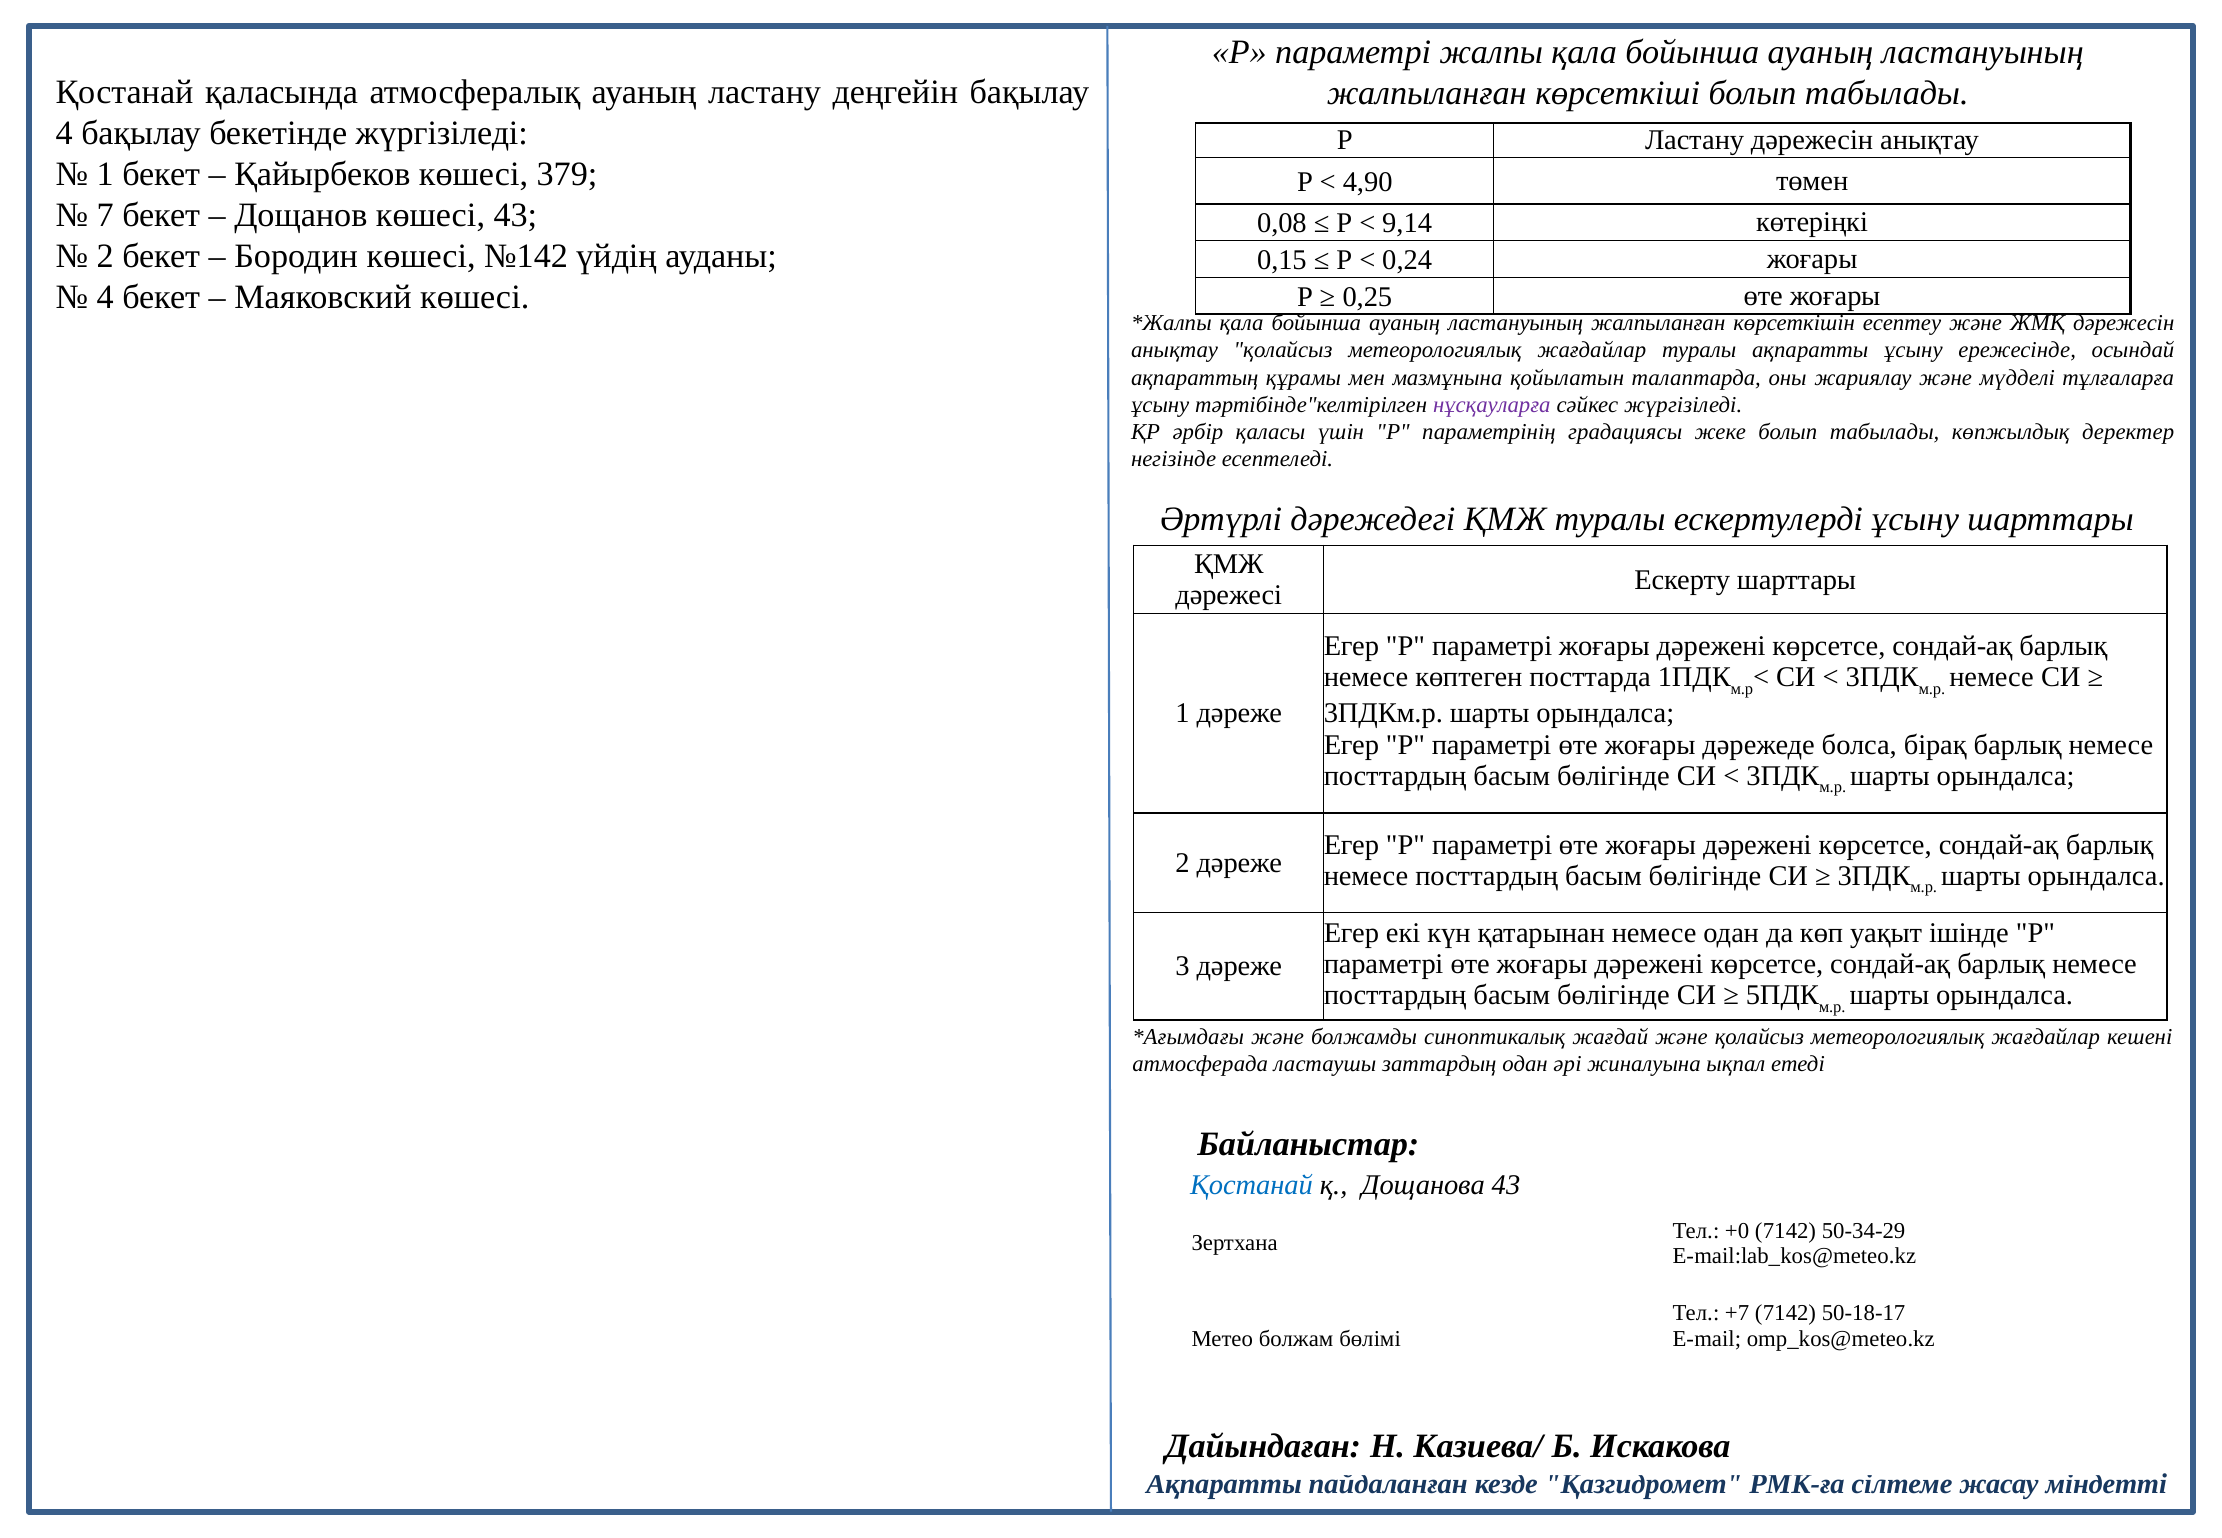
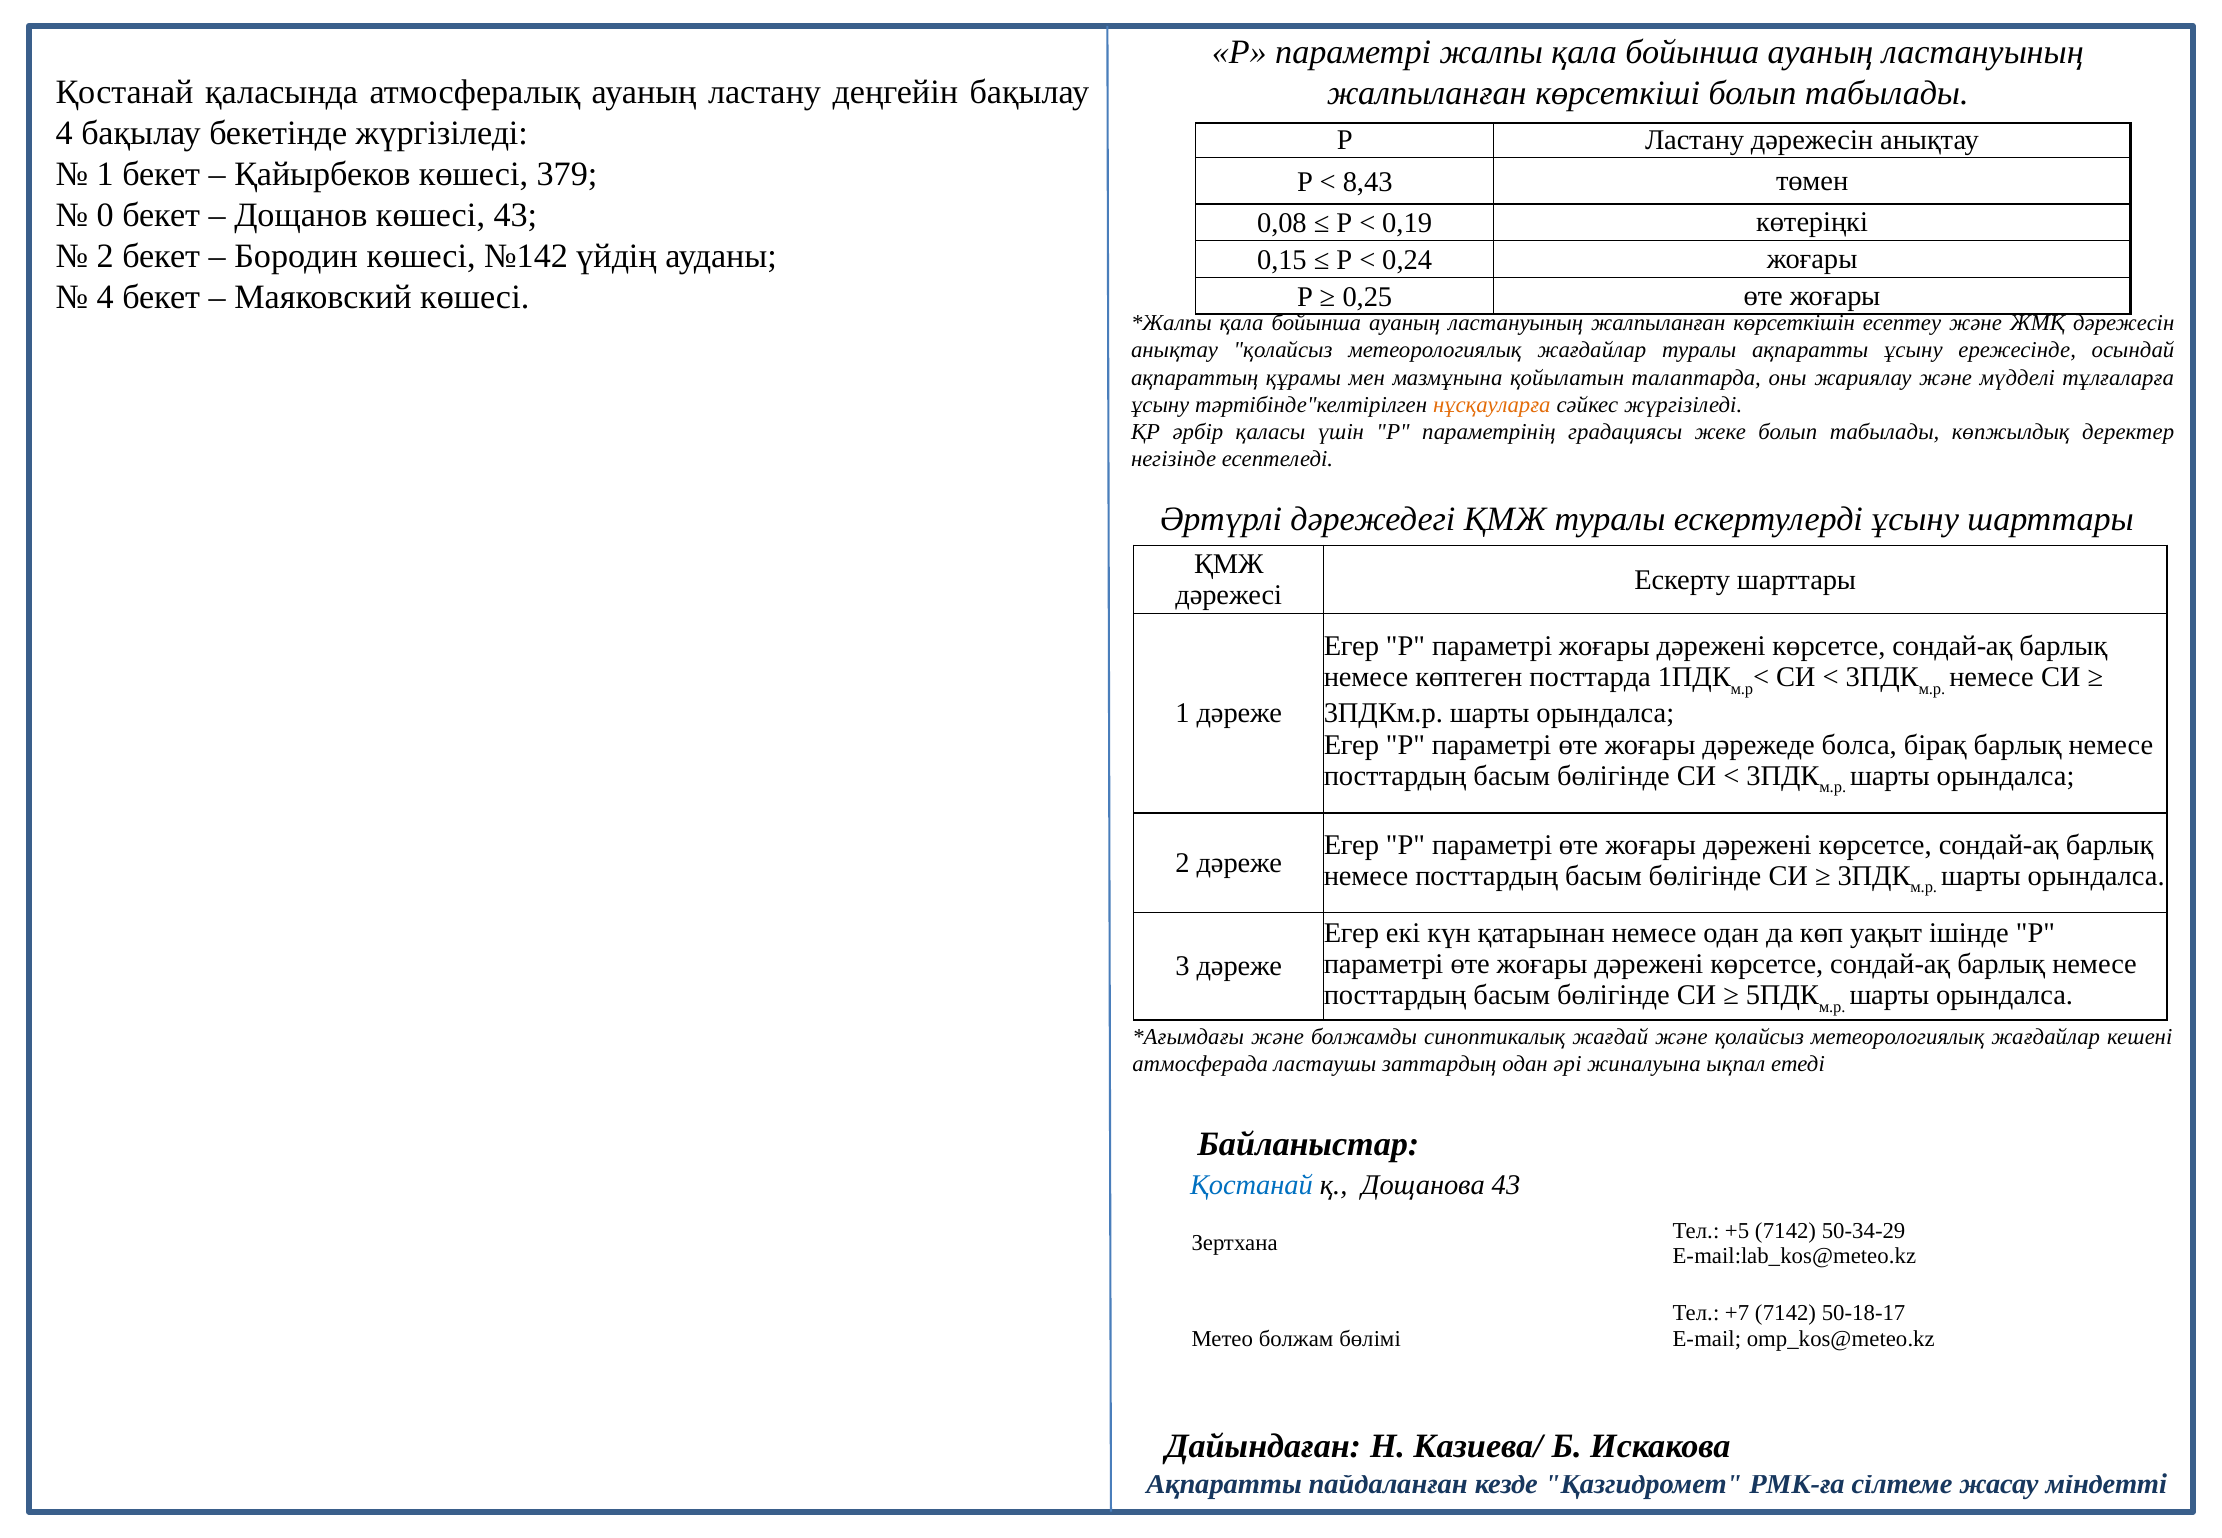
4,90: 4,90 -> 8,43 (1368, 182)
7: 7 -> 0 (105, 215)
9,14: 9,14 -> 0,19 (1407, 224)
нұсқауларға colour: purple -> orange (1492, 405)
+0: +0 -> +5 (1737, 1231)
